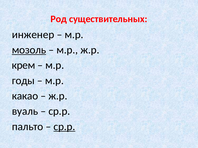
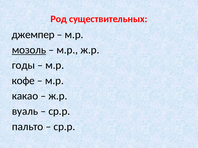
инженер: инженер -> джемпер (33, 35)
крем: крем -> годы (23, 65)
годы: годы -> кофе (23, 81)
ср.р underline: present -> none (64, 127)
